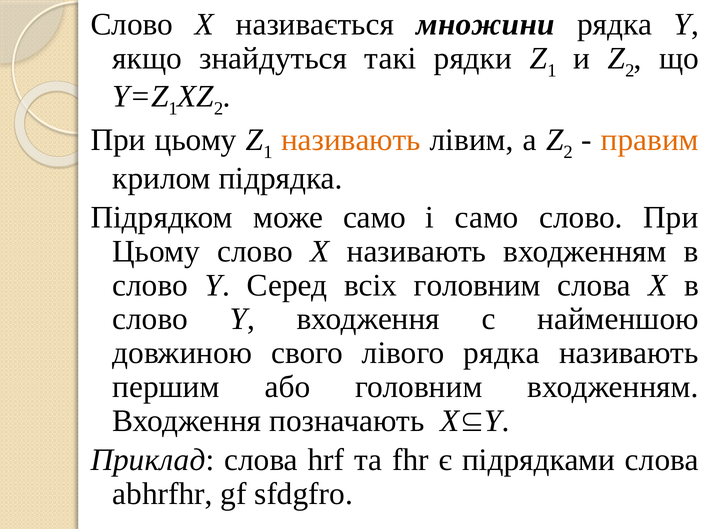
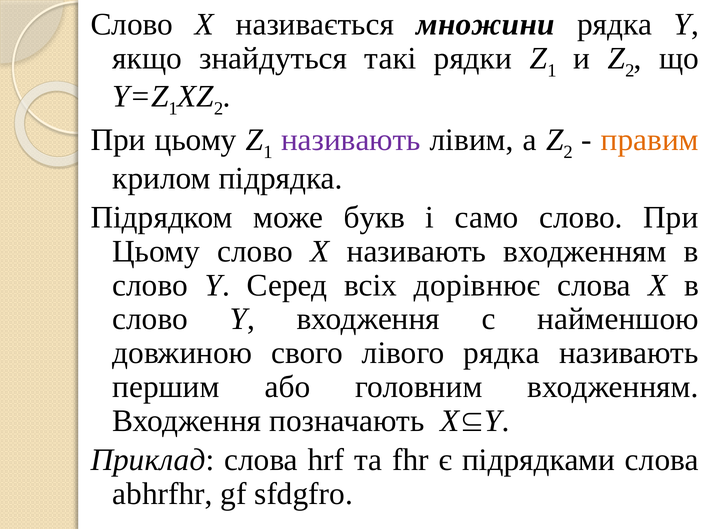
називають colour: orange -> purple (351, 140)
може само: само -> букв (374, 218)
всіх головним: головним -> дорівнює (477, 285)
